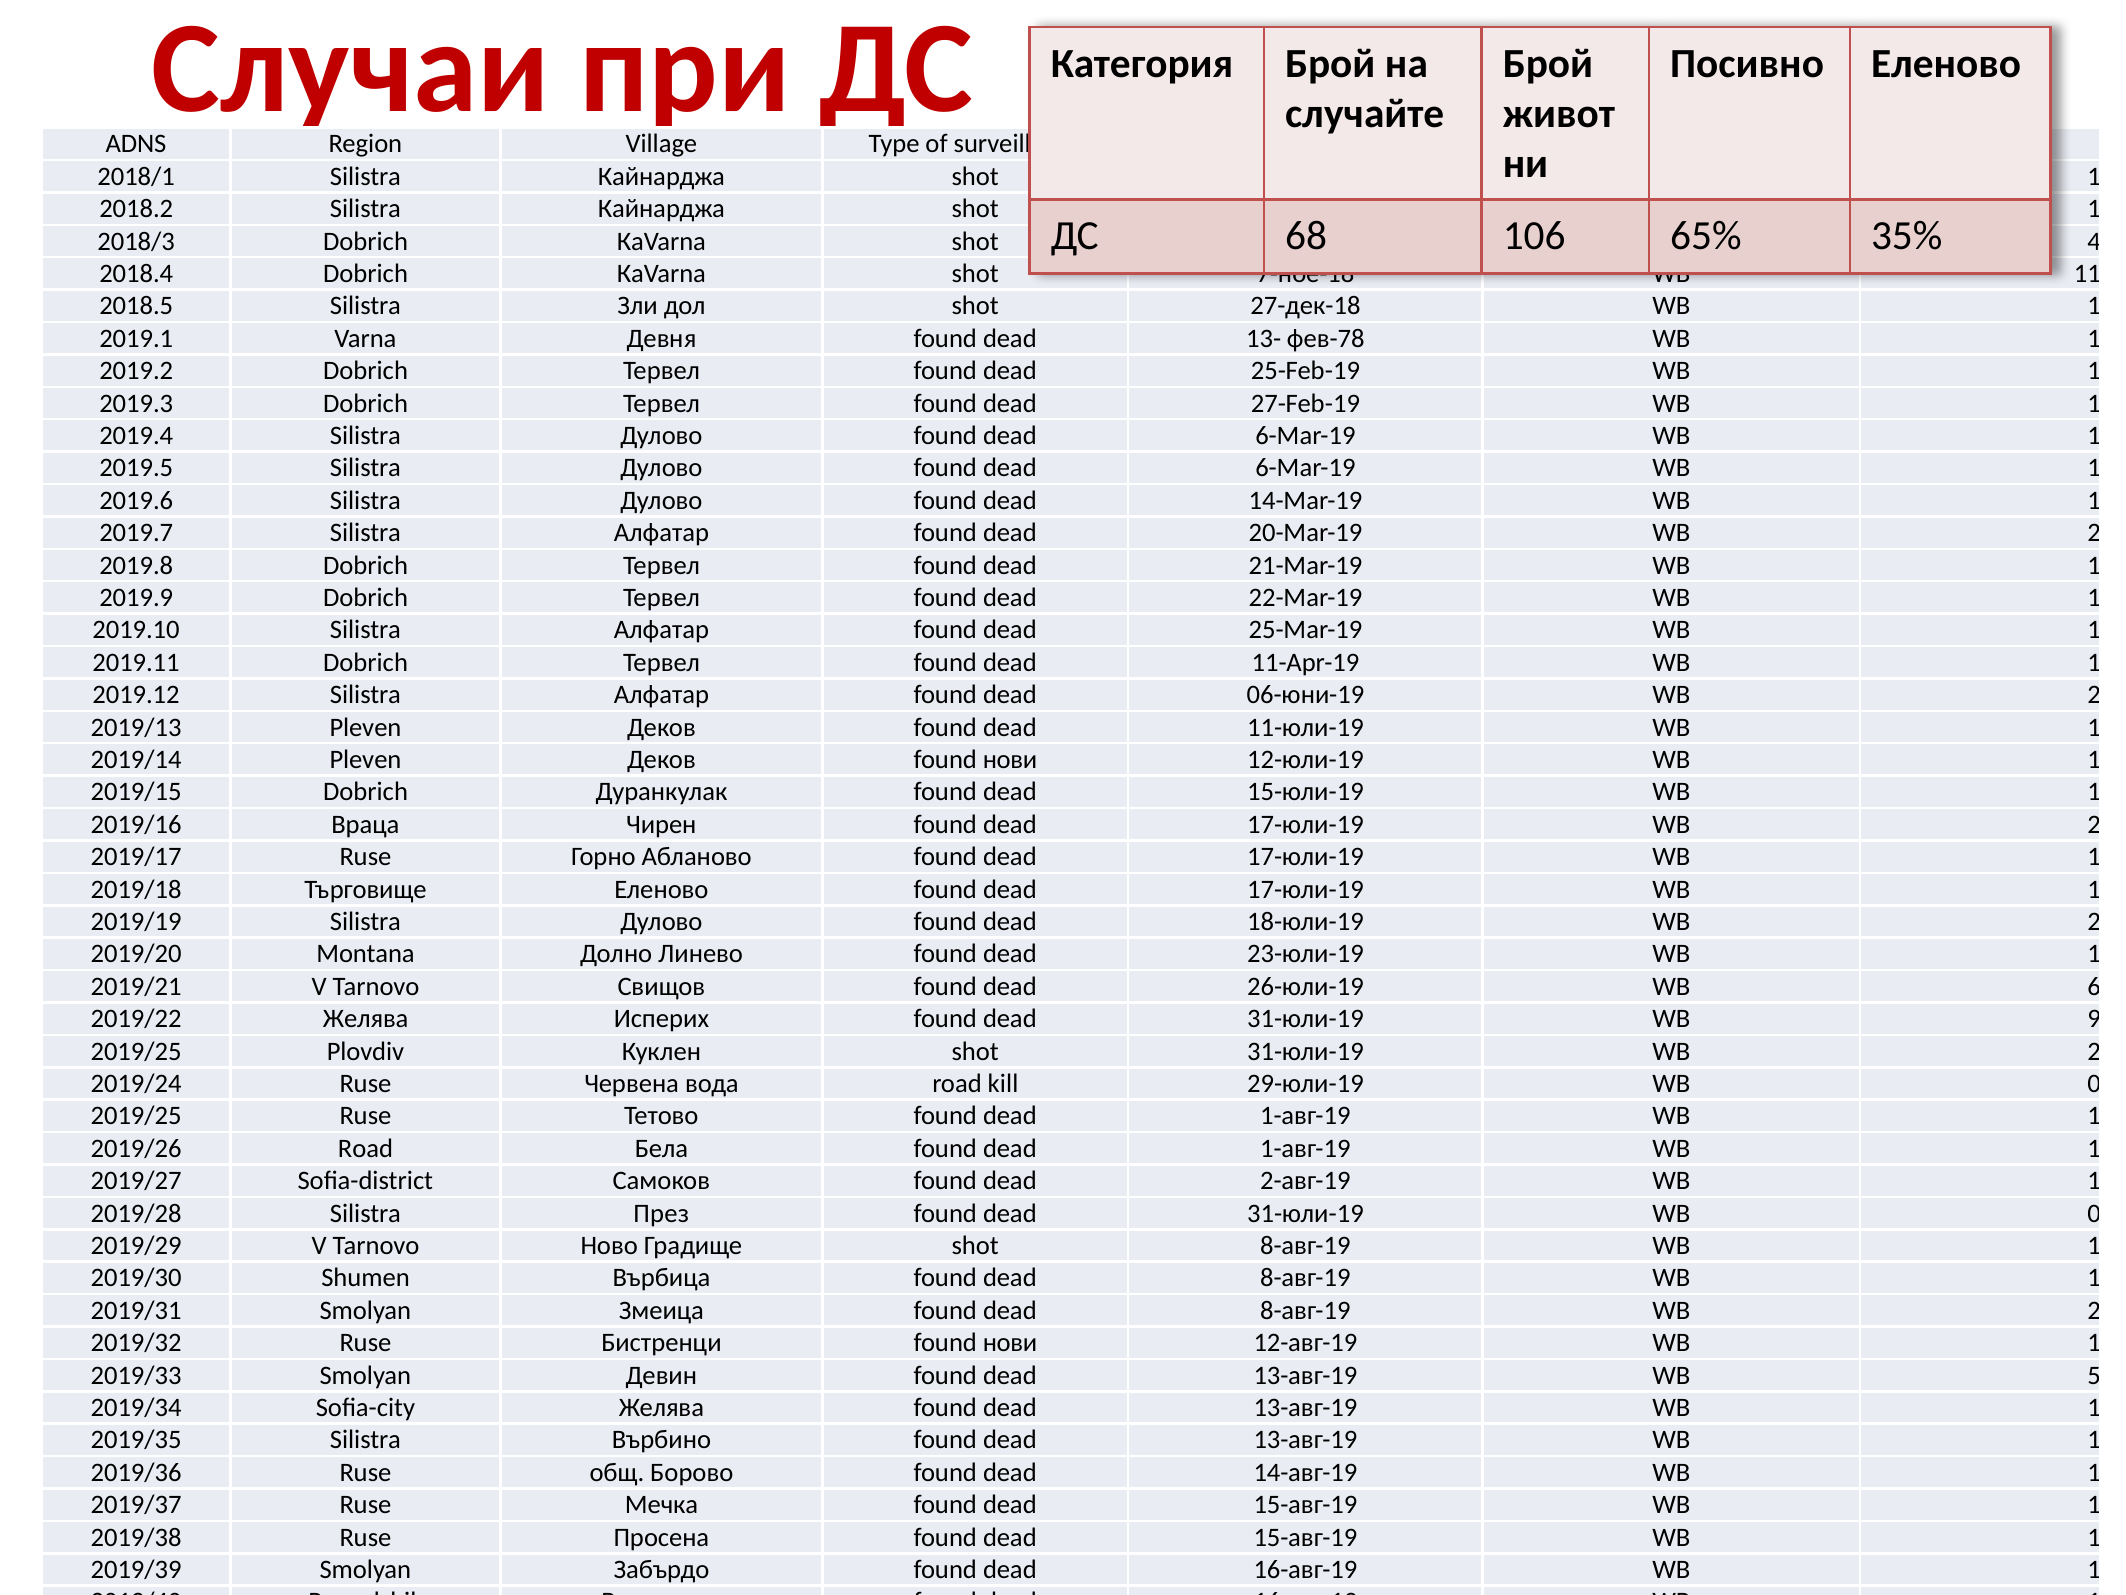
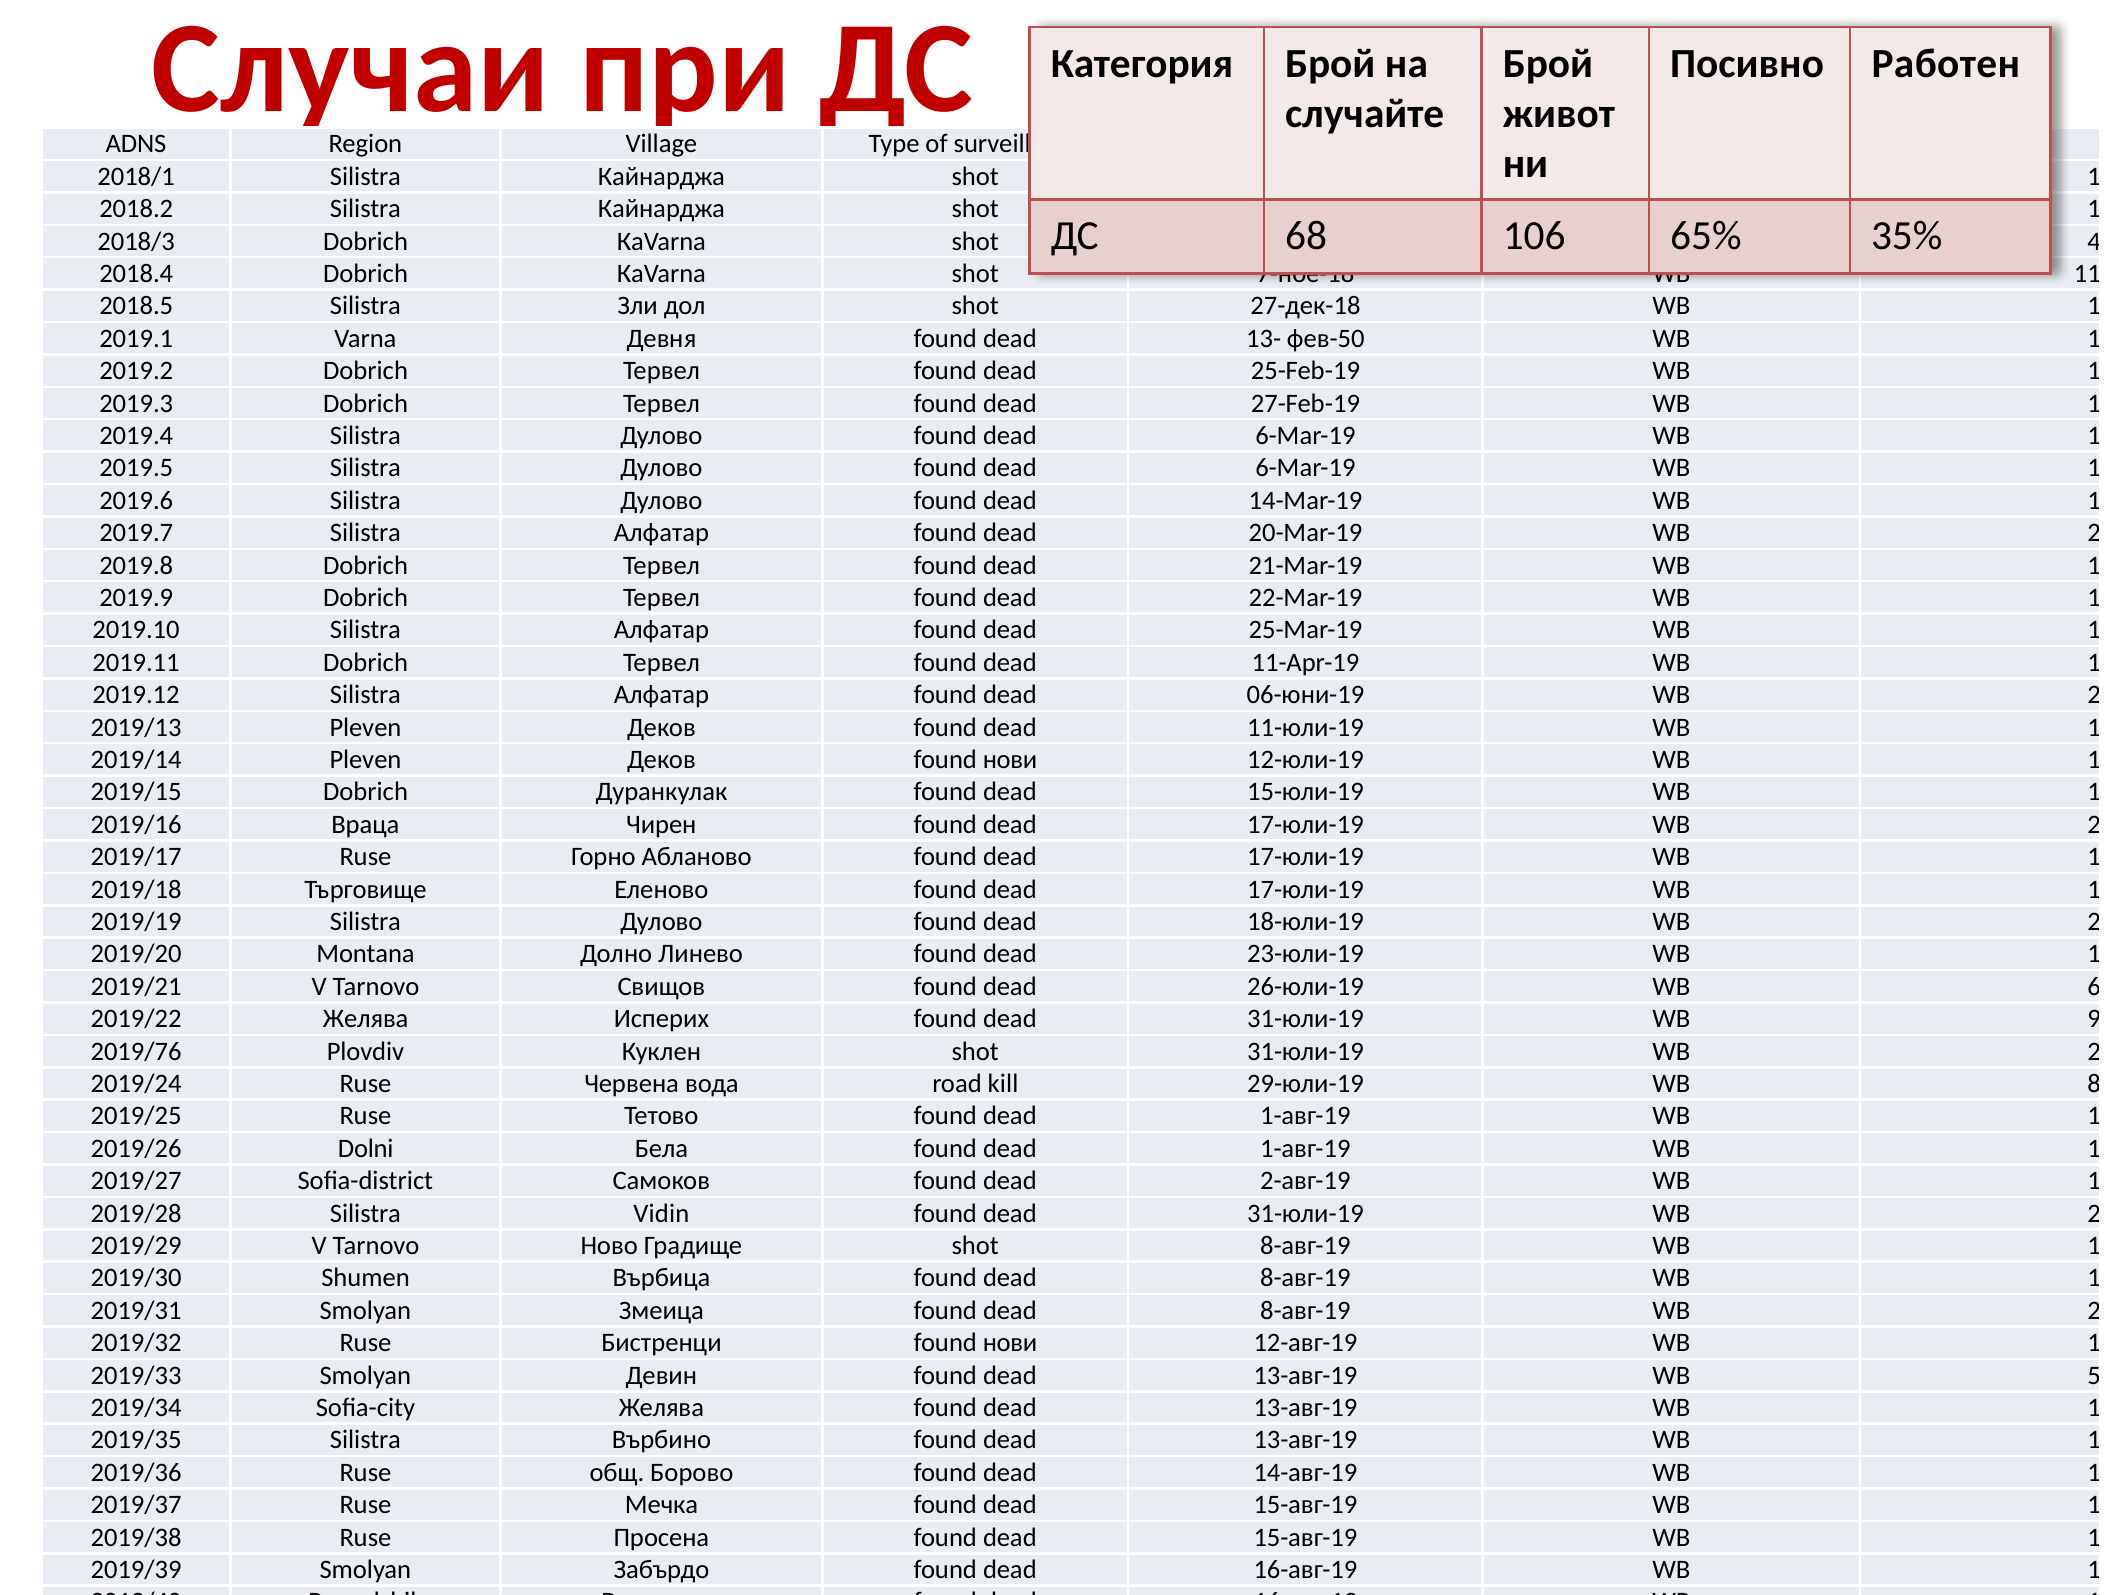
Посивно Еленово: Еленово -> Работен (1946, 63)
фев-78: фев-78 -> фев-50 (1326, 338)
2019/25: 2019/25 -> 2019/76 (136, 1051)
29-юли-19 WB 0: 0 -> 8 (2094, 1083)
2019/26 Road: Road -> Dolni (366, 1148)
Silistra През: През -> Vidin (661, 1213)
dead 31-юли-19 WB 0: 0 -> 2 (2094, 1213)
